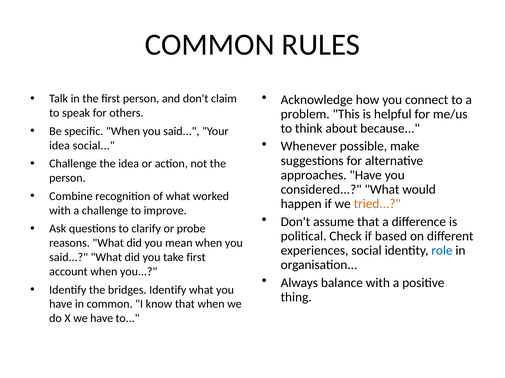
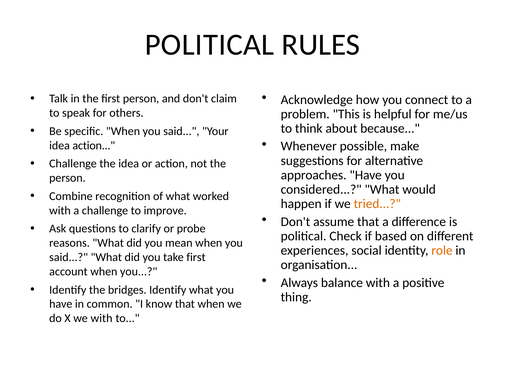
COMMON: COMMON -> POLITICAL (210, 45)
idea social: social -> action (94, 146)
role colour: blue -> orange (442, 251)
we have: have -> with (102, 319)
